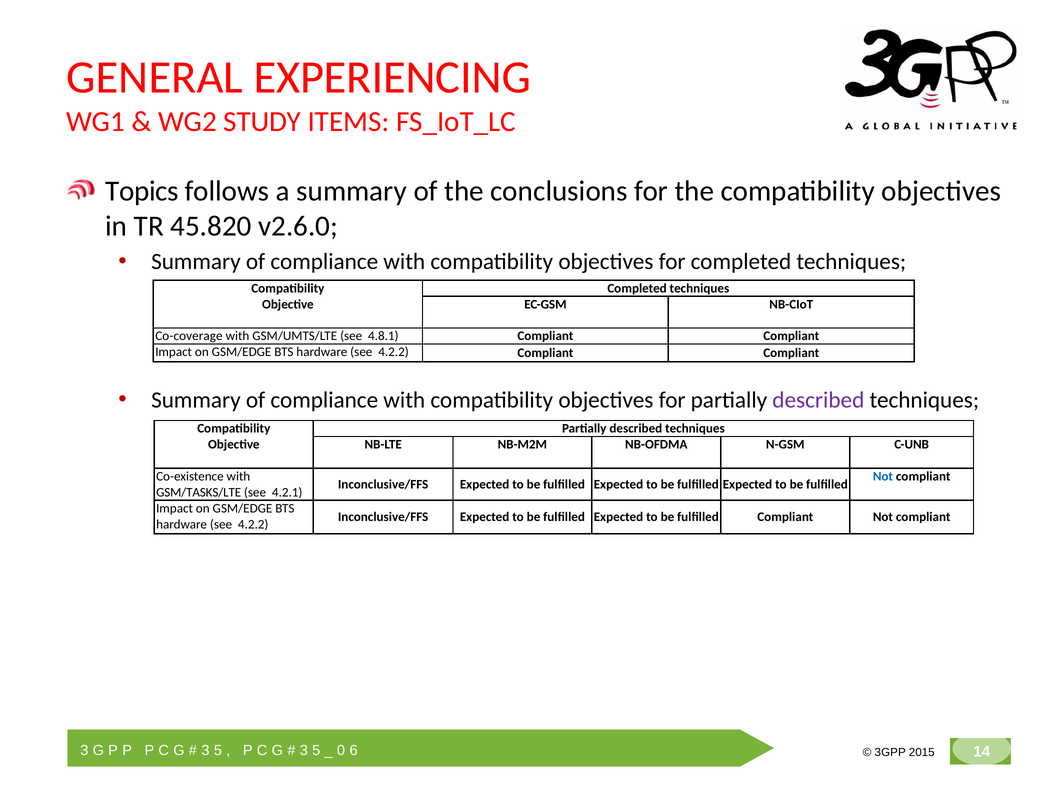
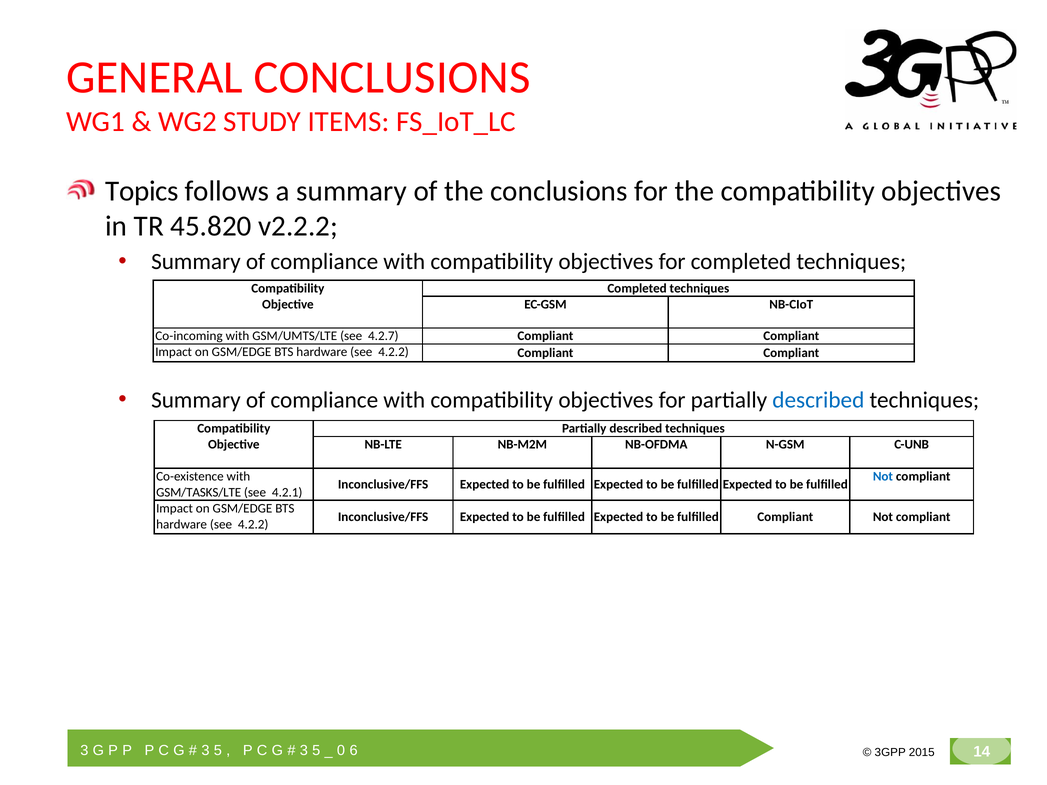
GENERAL EXPERIENCING: EXPERIENCING -> CONCLUSIONS (392, 77)
v2.6.0: v2.6.0 -> v2.2.2 (298, 226)
Co-coverage: Co-coverage -> Co-incoming (189, 336)
4.8.1: 4.8.1 -> 4.2.7 (383, 336)
described colour: purple -> blue (818, 400)
